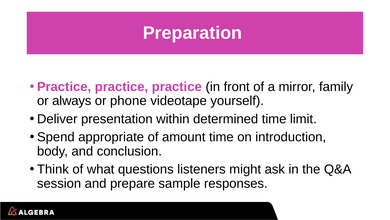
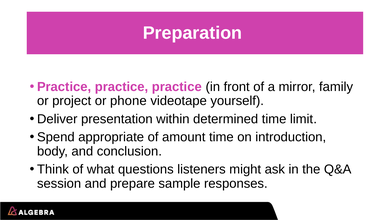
always: always -> project (72, 101)
